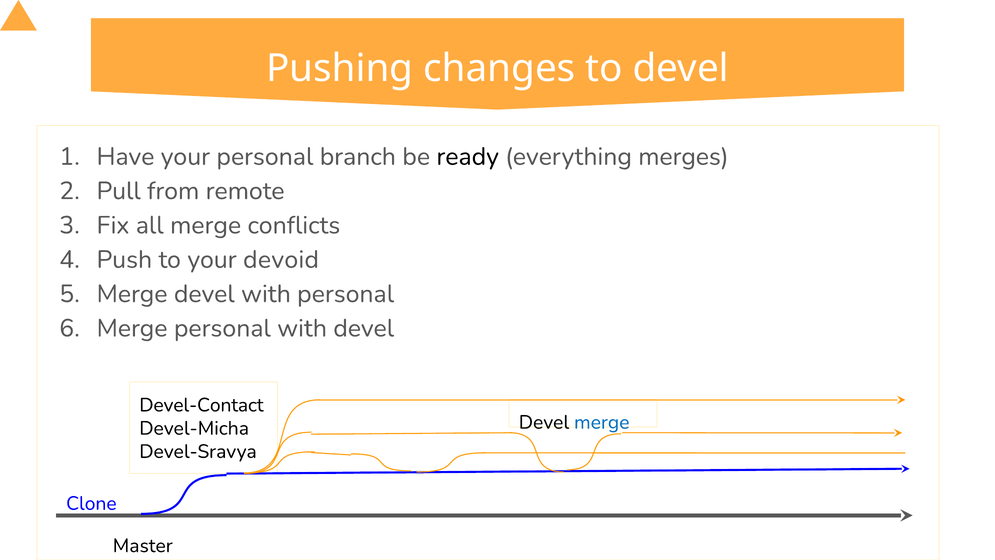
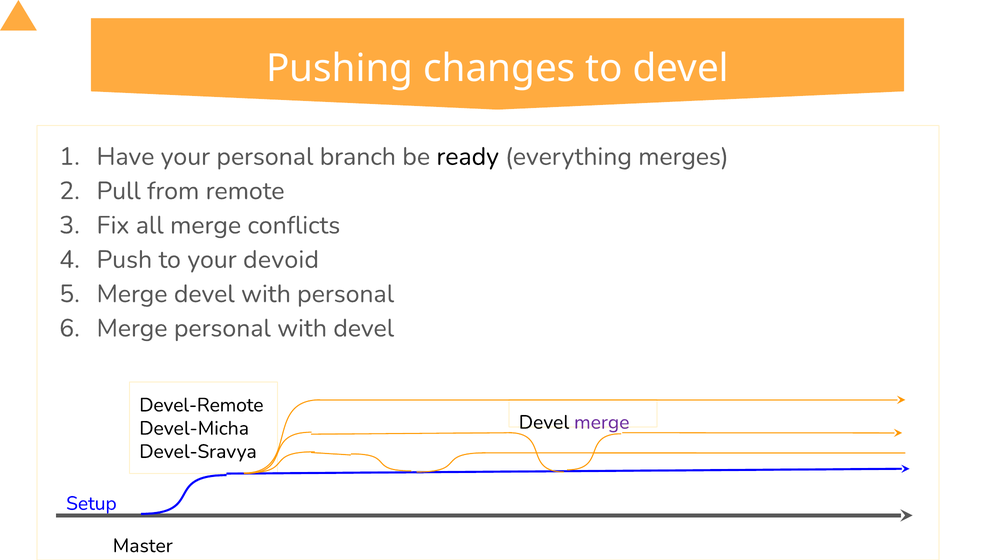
Devel-Contact: Devel-Contact -> Devel-Remote (201, 405)
merge colour: blue -> purple (602, 422)
Clone: Clone -> Setup (91, 503)
